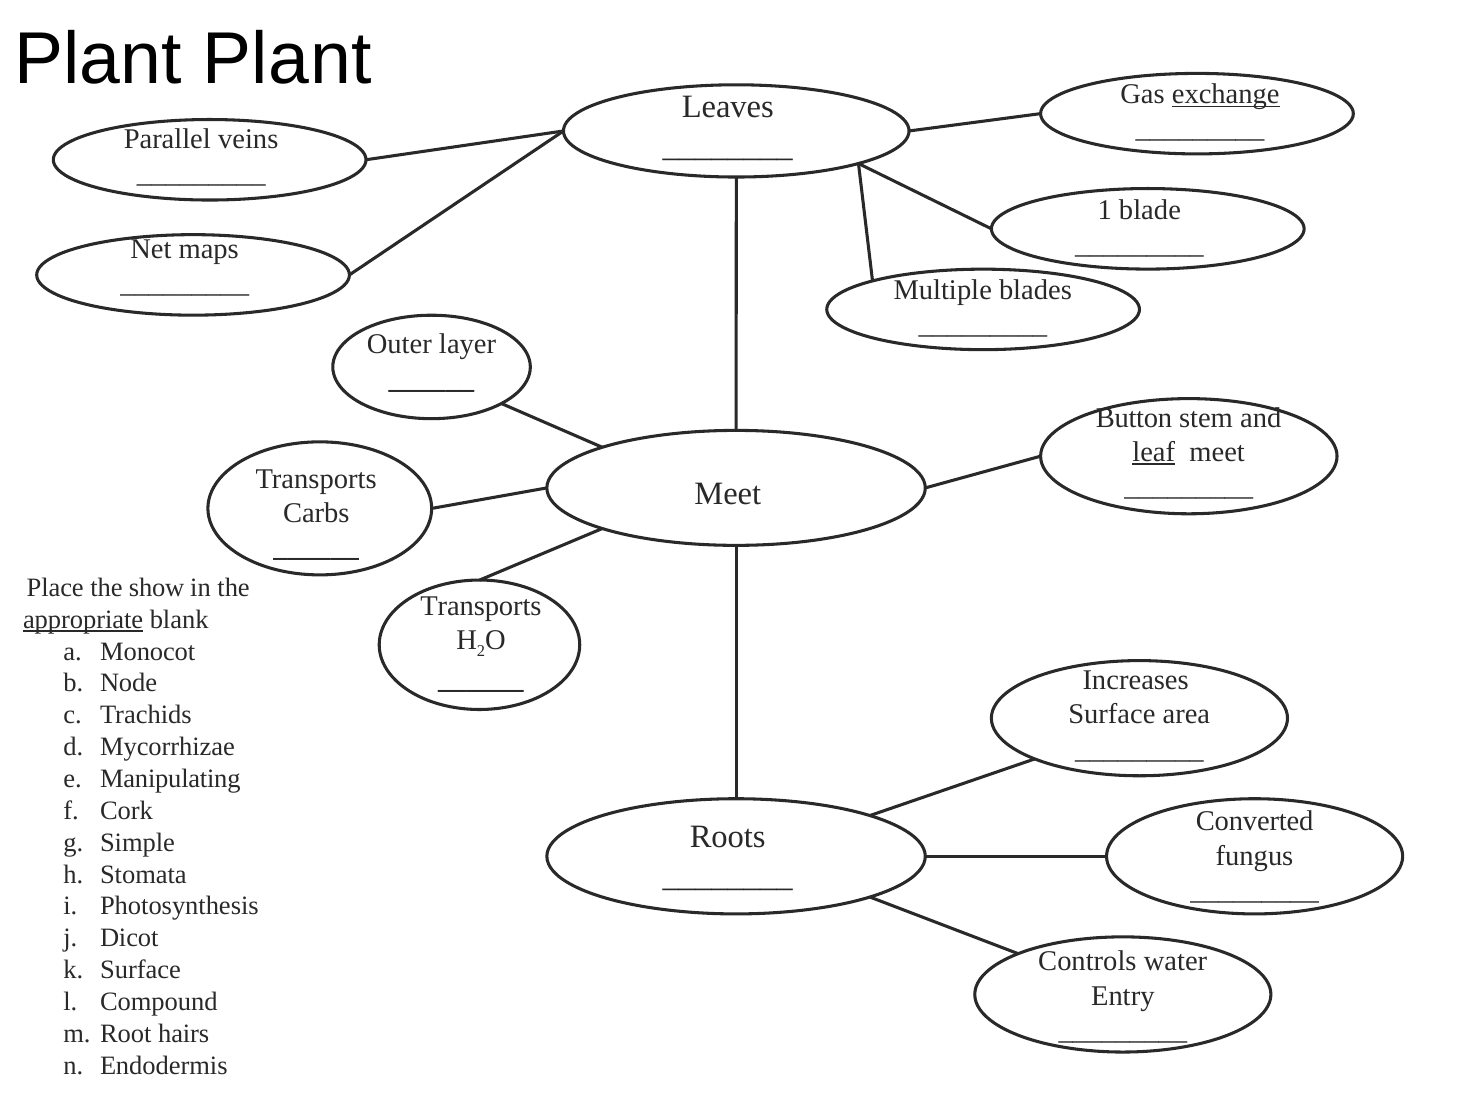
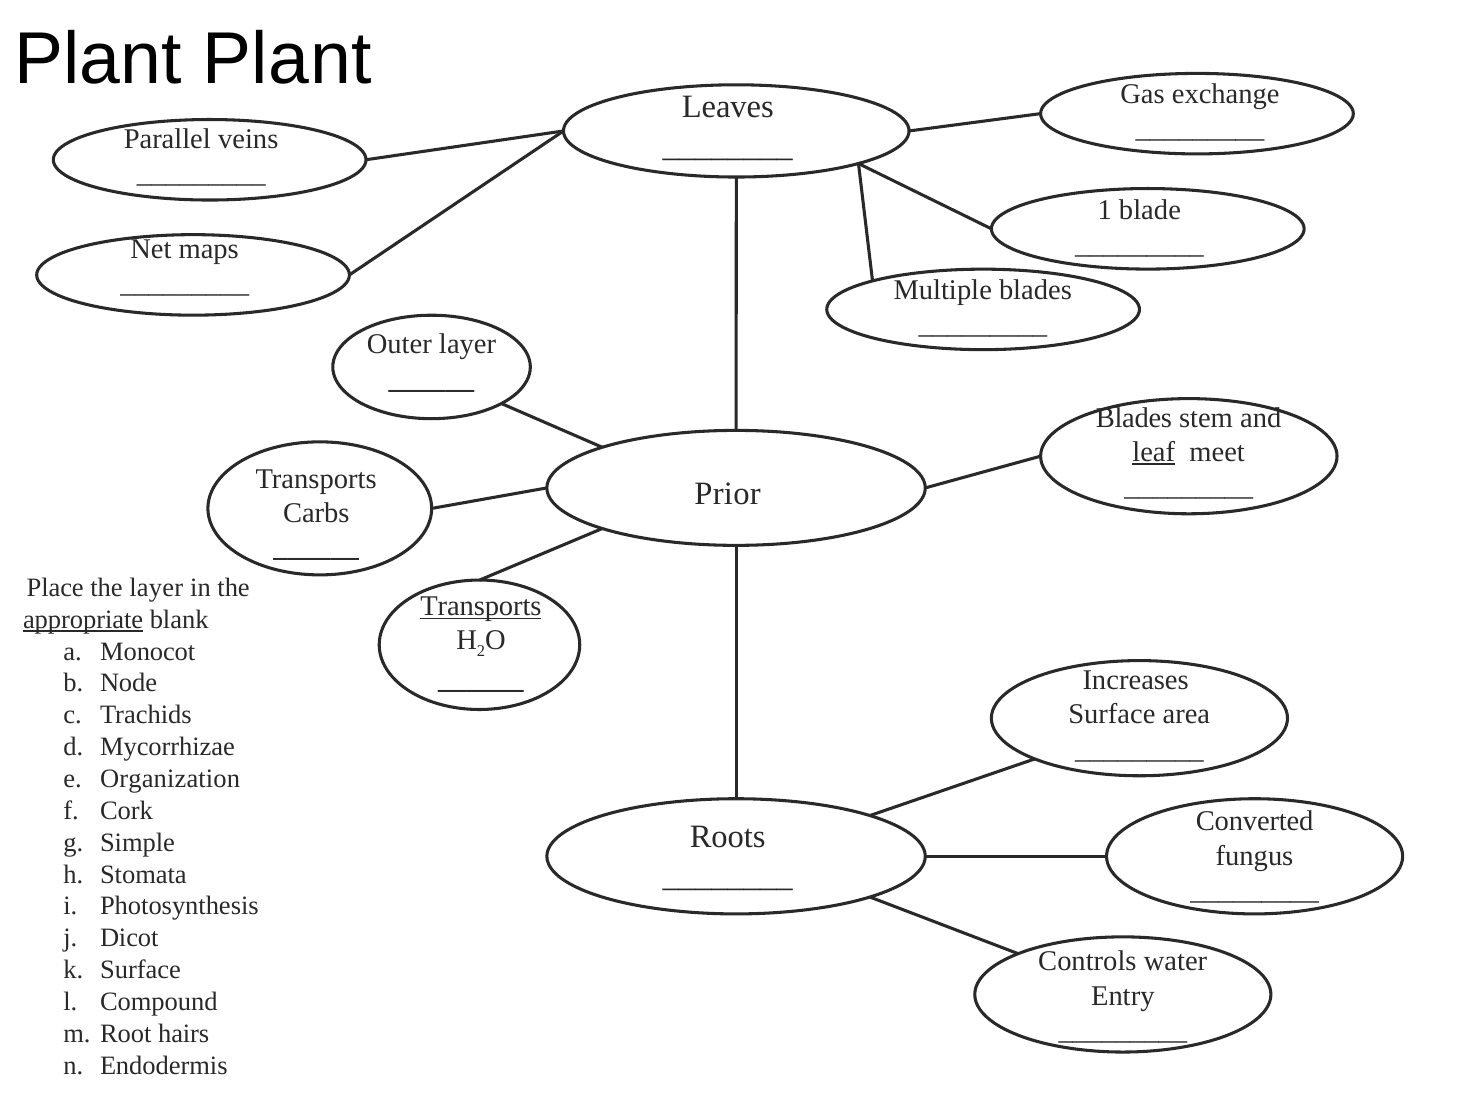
exchange underline: present -> none (1226, 94)
Button: Button -> Blades (1134, 418)
Meet: Meet -> Prior (728, 494)
the show: show -> layer (156, 588)
Transports underline: none -> present (481, 606)
Manipulating: Manipulating -> Organization (170, 779)
